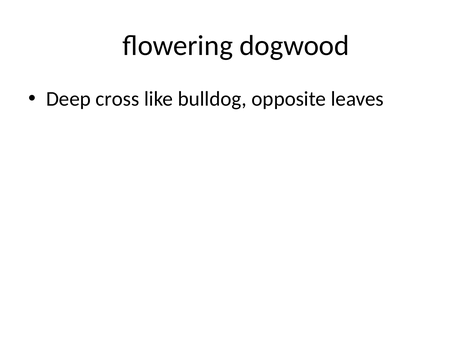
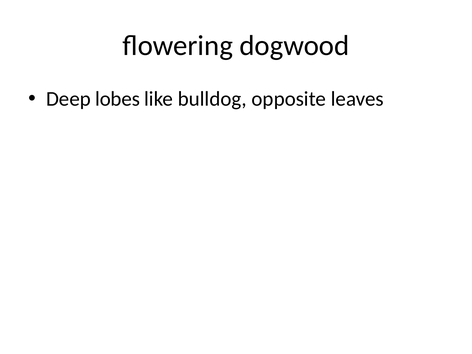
cross: cross -> lobes (118, 99)
